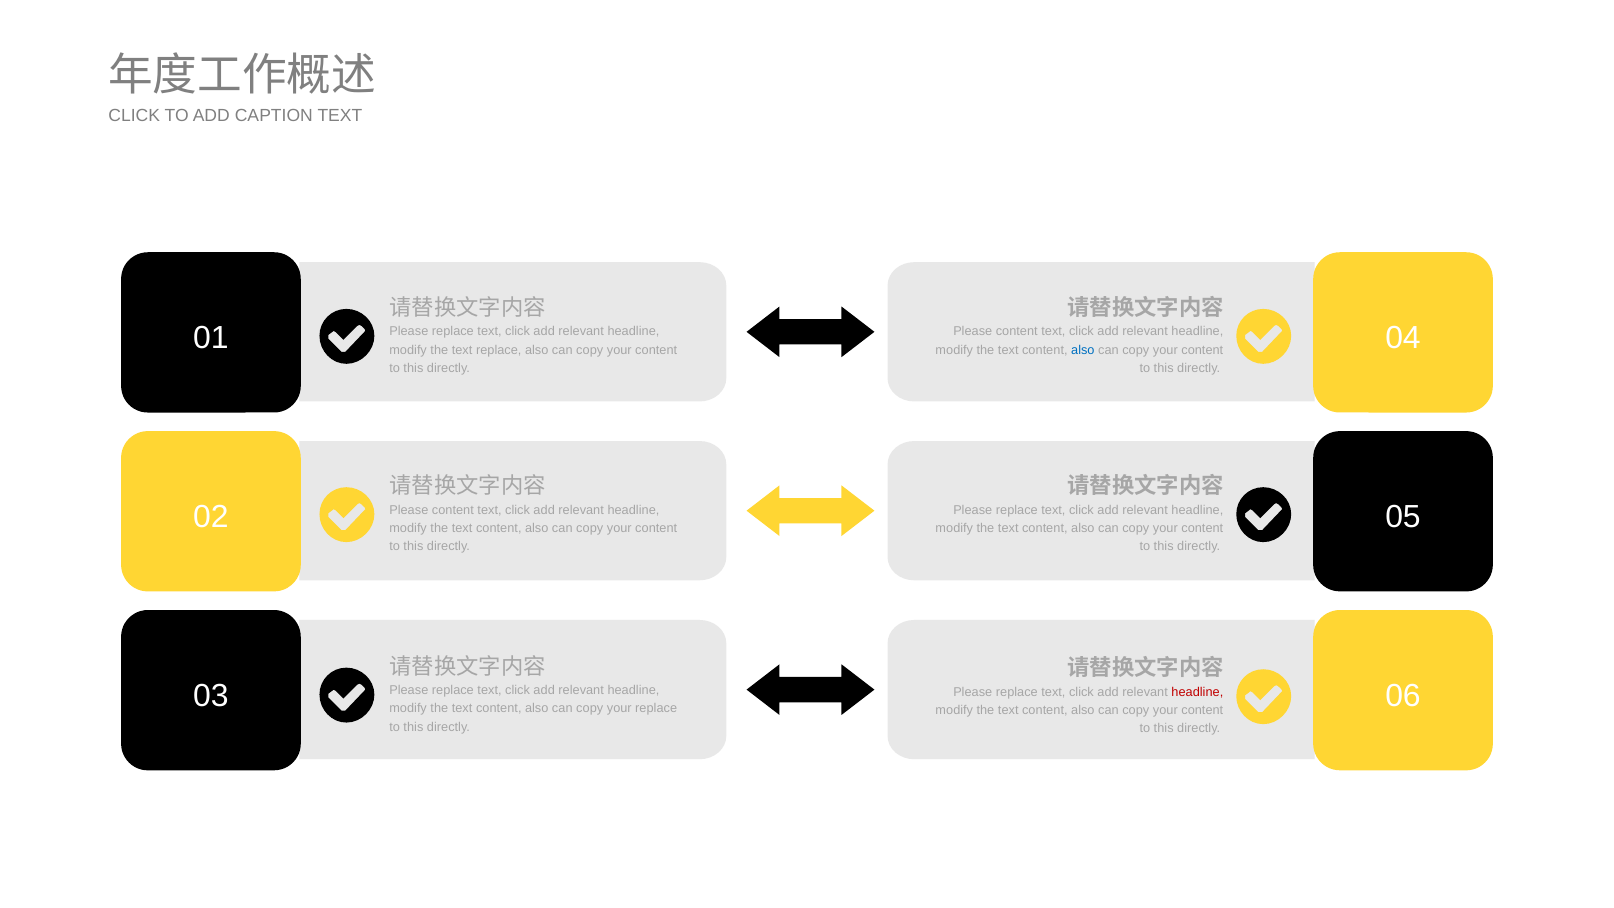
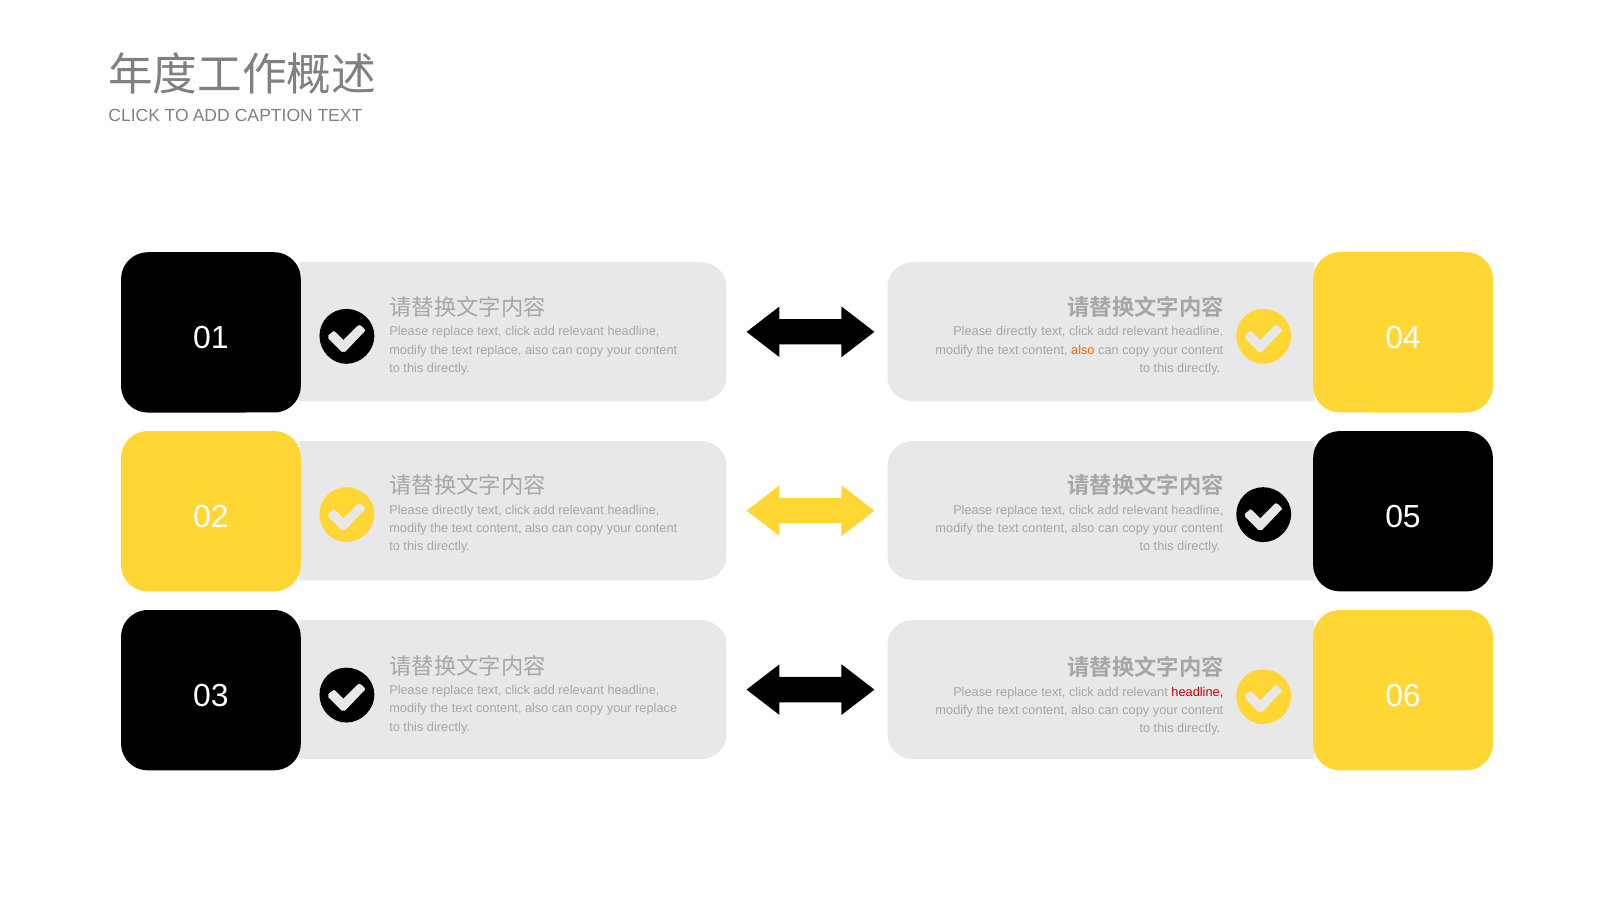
content: content -> directly (1017, 331)
also colour: blue -> orange (1083, 350)
content: content -> directly (453, 510)
